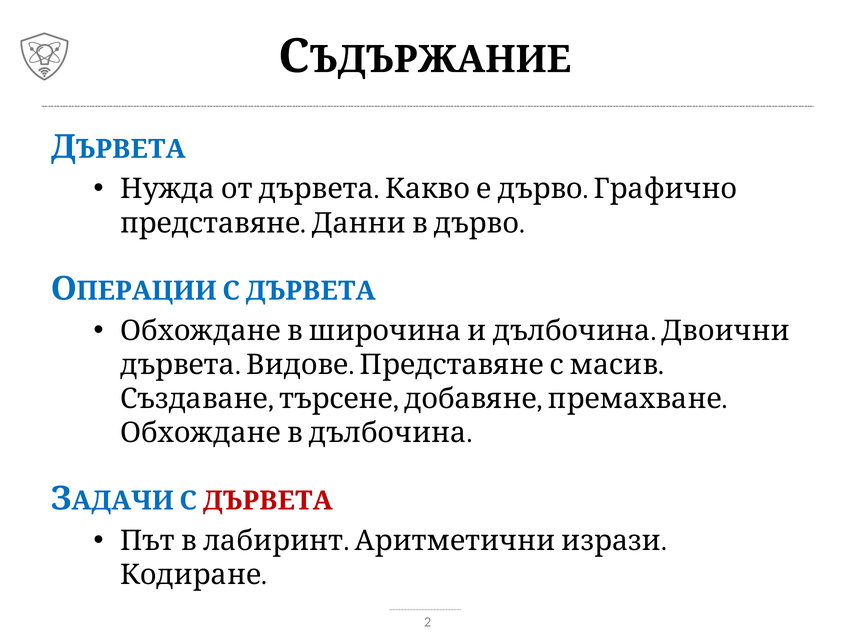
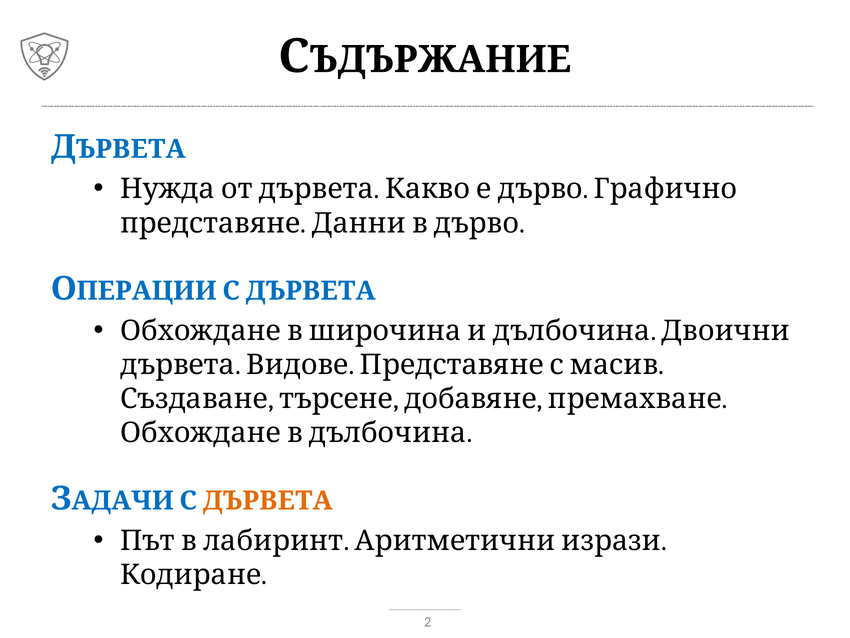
ДЪРВЕТА colour: red -> orange (268, 500)
